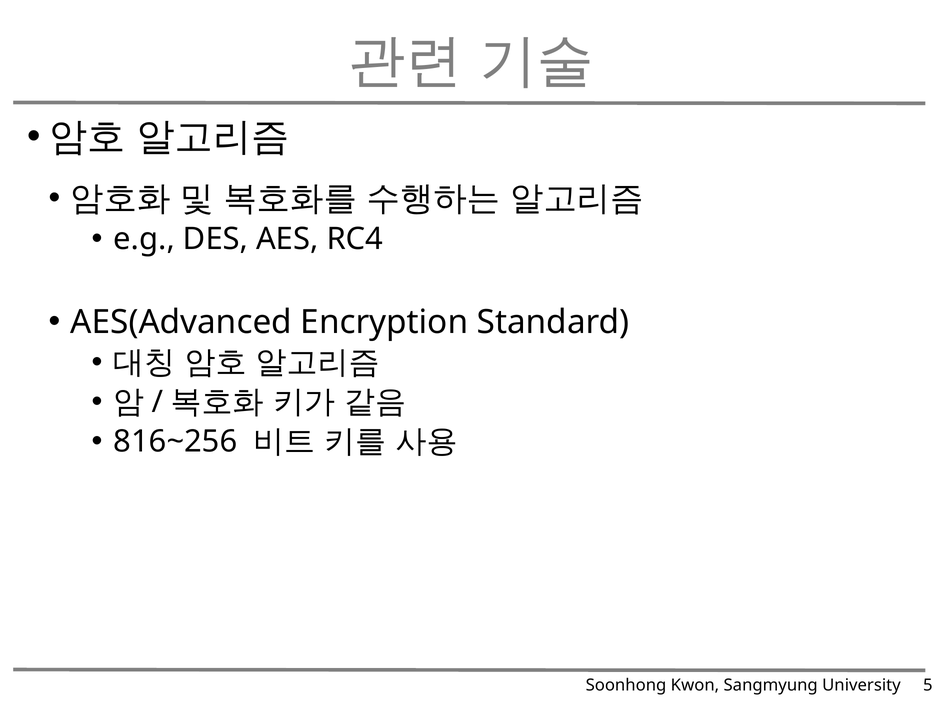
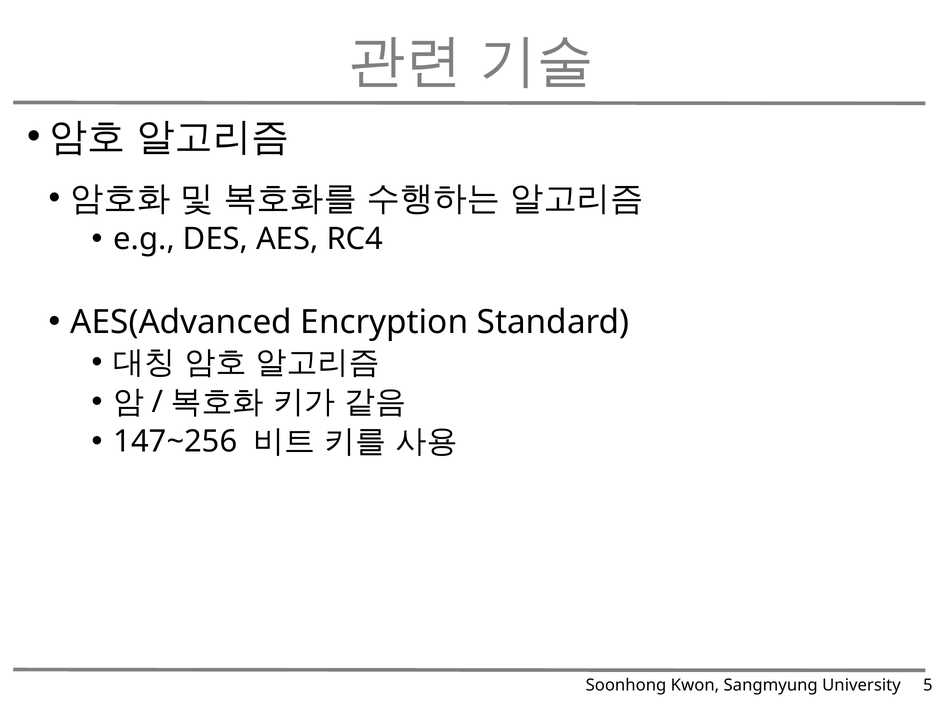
816~256: 816~256 -> 147~256 (175, 441)
